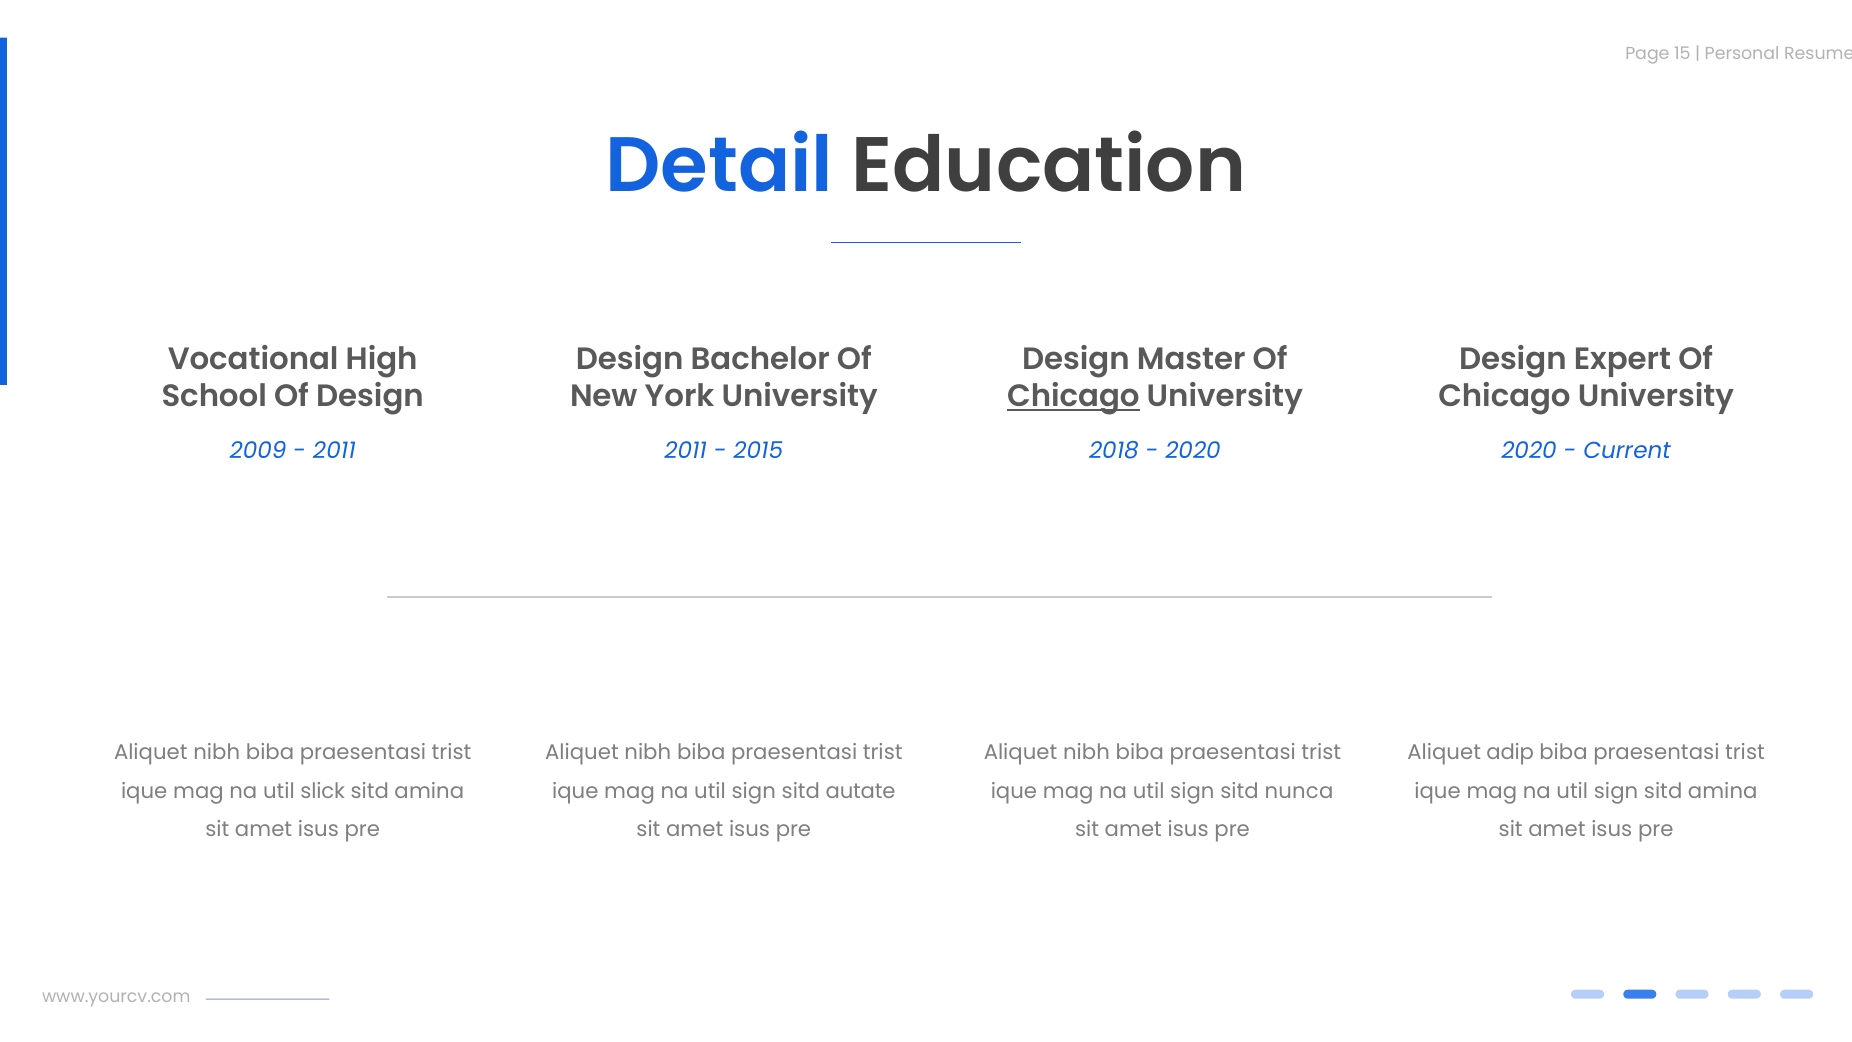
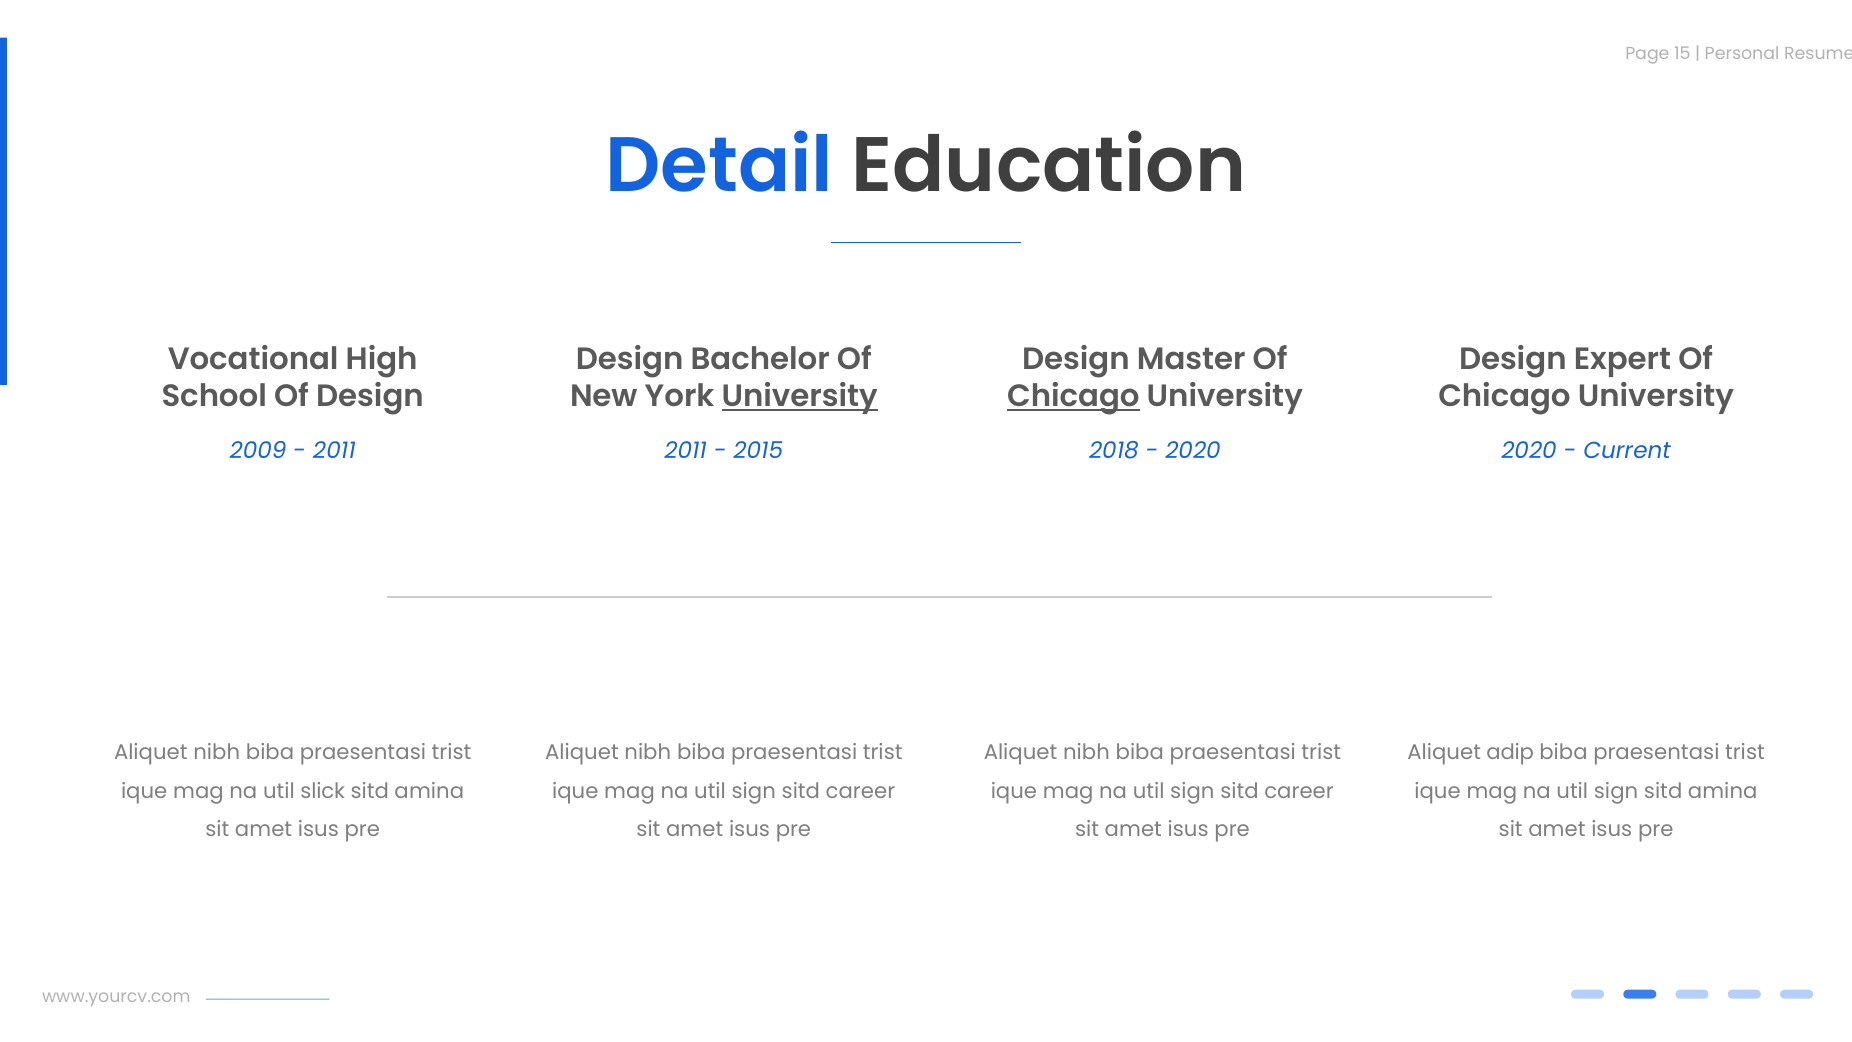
University underline: none -> present (800, 397)
autate: autate -> career (860, 791)
nunca: nunca -> career (1299, 791)
